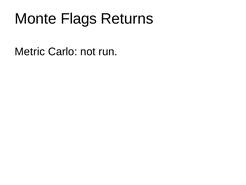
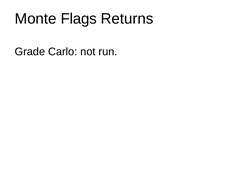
Metric: Metric -> Grade (30, 52)
